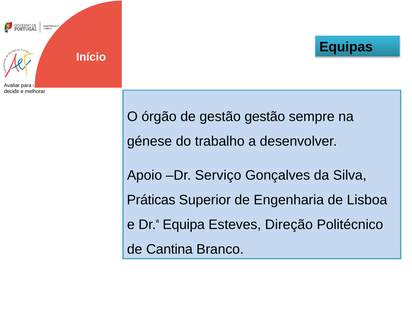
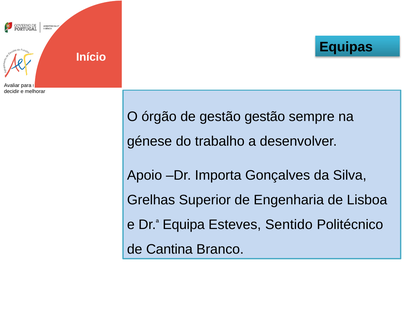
Serviço: Serviço -> Importa (218, 175)
Práticas: Práticas -> Grelhas (151, 200)
Direção: Direção -> Sentido (289, 225)
